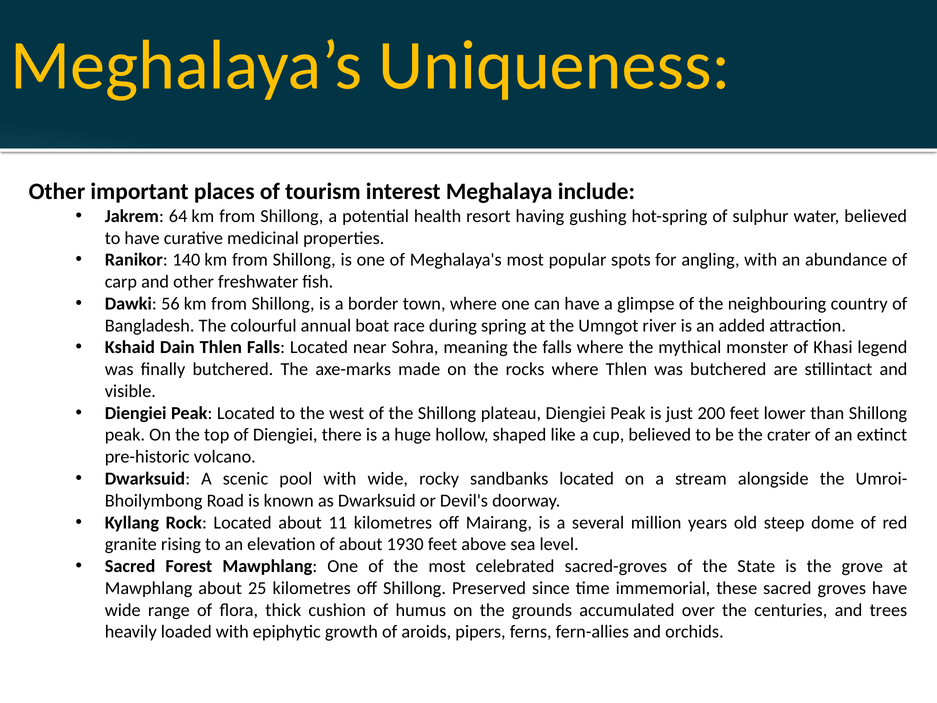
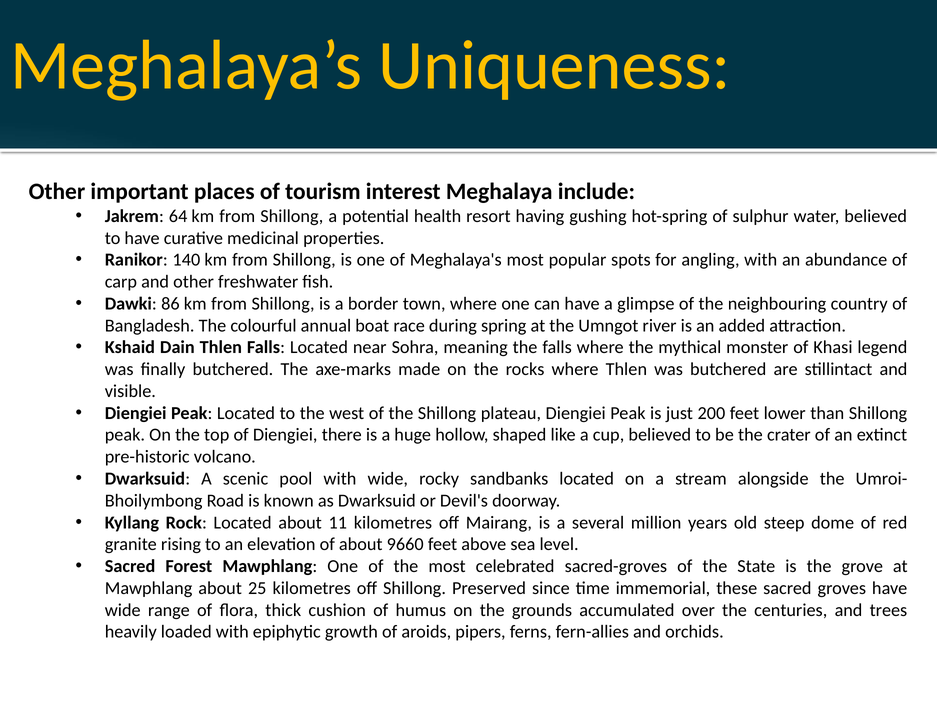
56: 56 -> 86 (170, 304)
1930: 1930 -> 9660 (405, 544)
